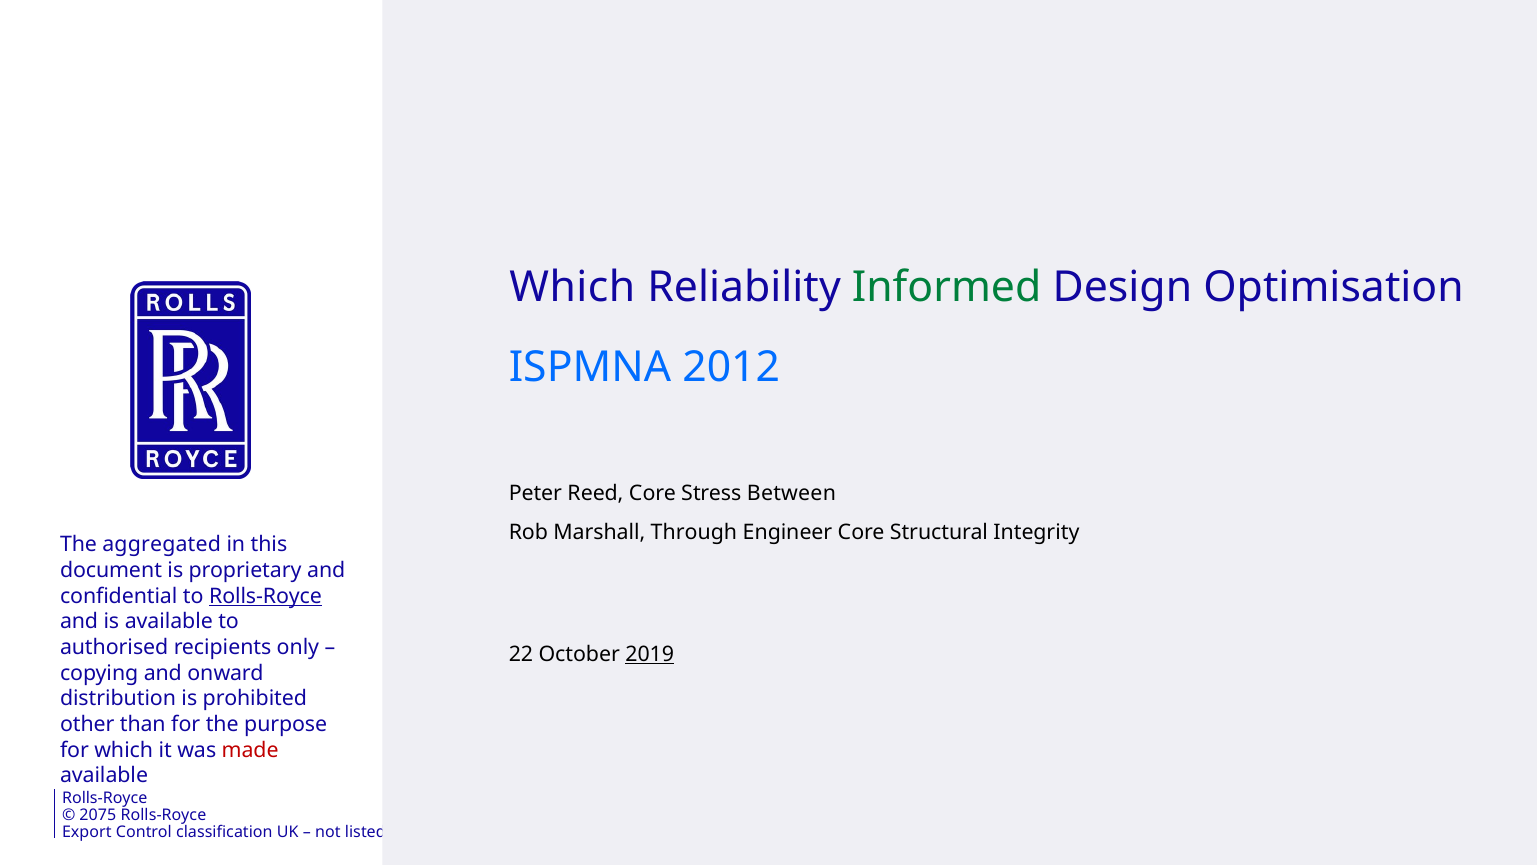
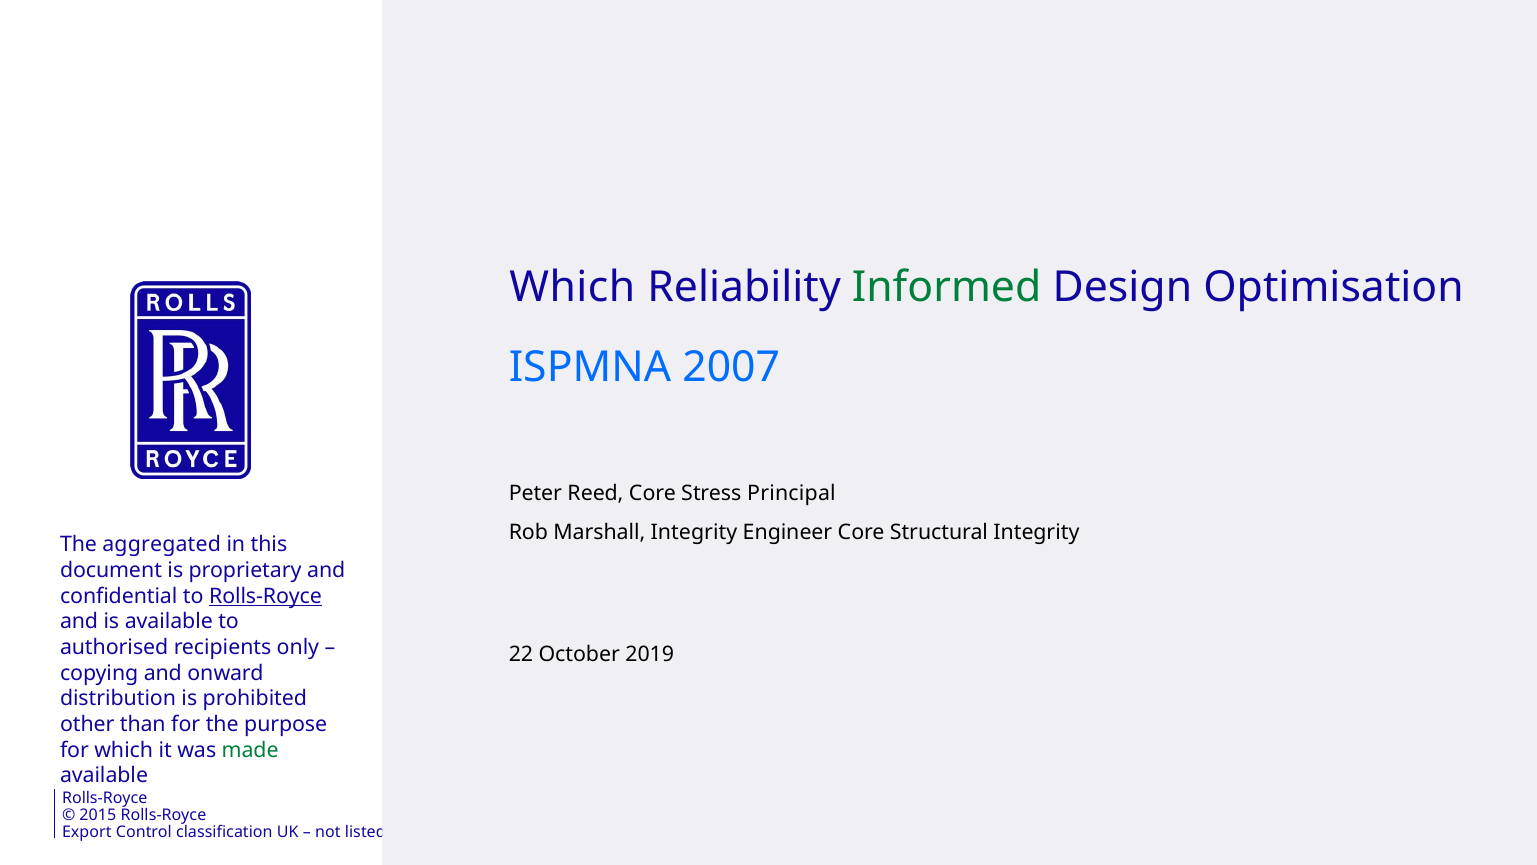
2012: 2012 -> 2007 (731, 367)
Between: Between -> Principal (791, 494)
Marshall Through: Through -> Integrity (694, 532)
2019 underline: present -> none (650, 654)
made colour: red -> green (250, 750)
2075: 2075 -> 2015 (98, 815)
